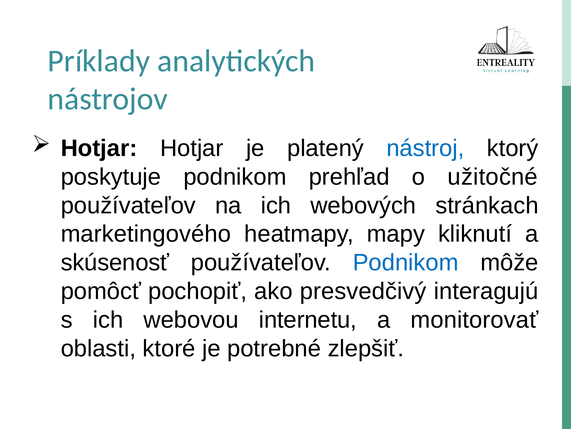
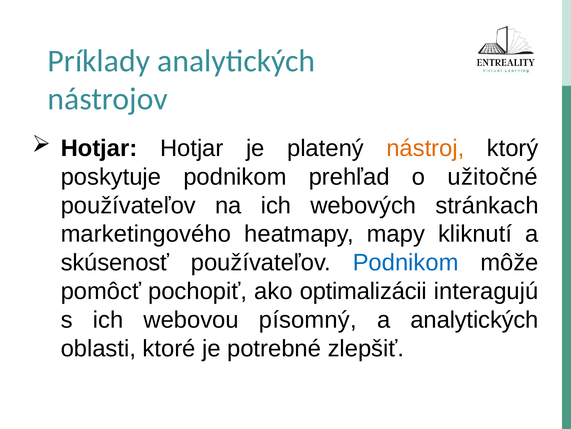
nástroj colour: blue -> orange (425, 148)
presvedčivý: presvedčivý -> optimalizácii (363, 291)
internetu: internetu -> písomný (308, 319)
a monitorovať: monitorovať -> analytických (475, 319)
